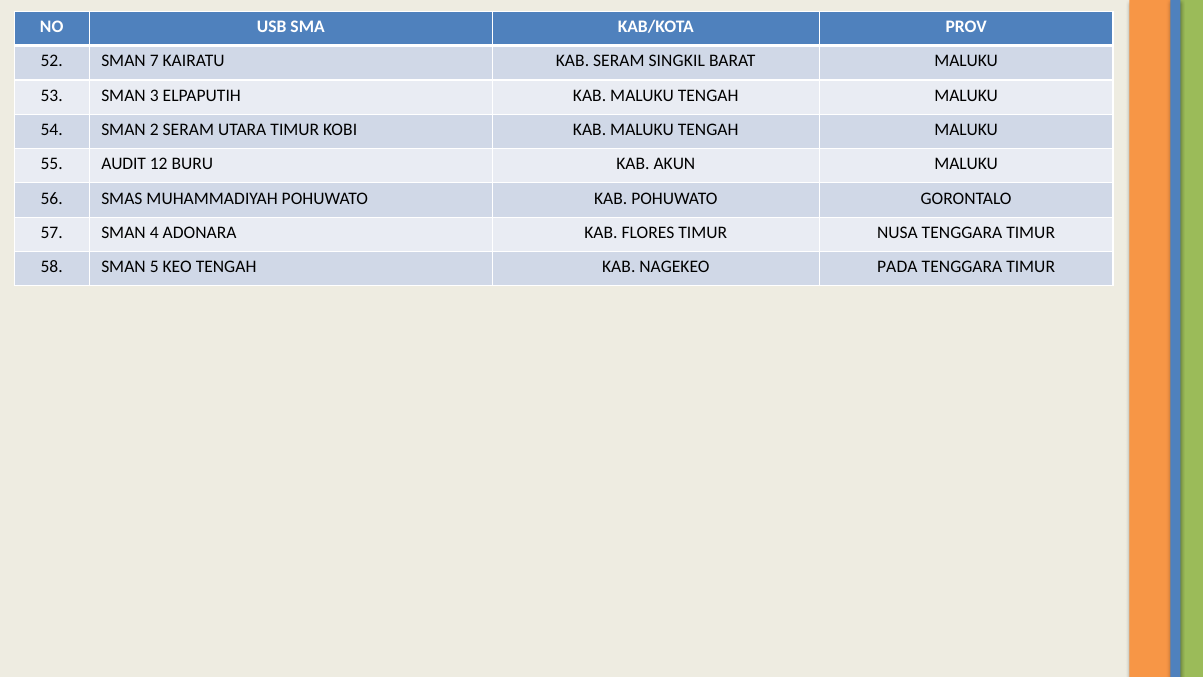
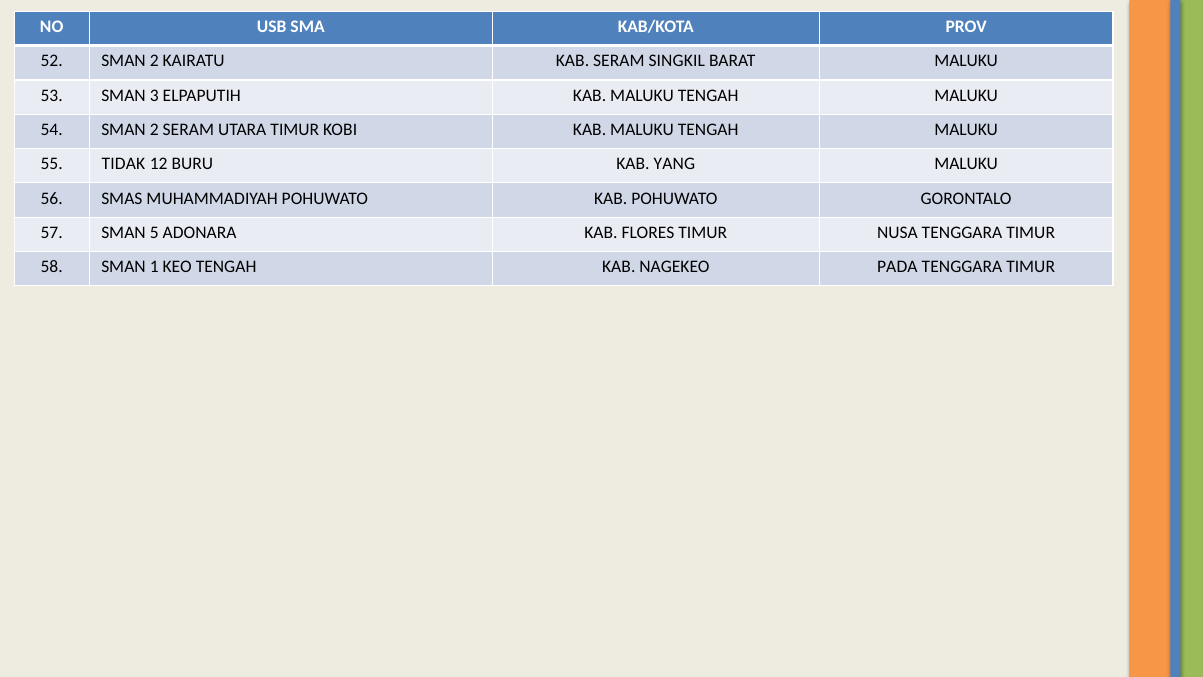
52 SMAN 7: 7 -> 2 (154, 61)
AUDIT: AUDIT -> TIDAK (123, 164)
AKUN: AKUN -> YANG (674, 164)
4: 4 -> 5 (154, 232)
5: 5 -> 1 (154, 267)
